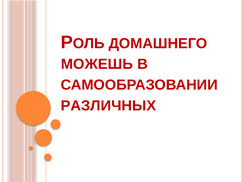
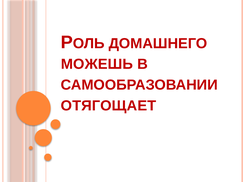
РАЗЛИЧНЫХ: РАЗЛИЧНЫХ -> ОТЯГОЩАЕТ (108, 106)
